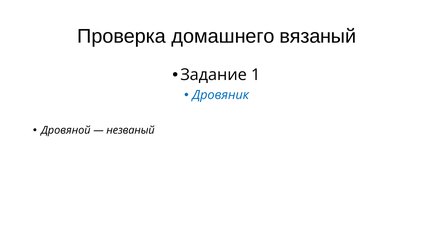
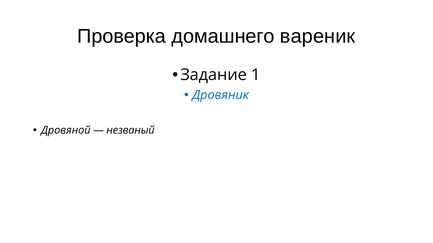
вязаный: вязаный -> вареник (318, 36)
